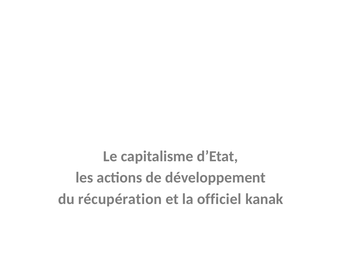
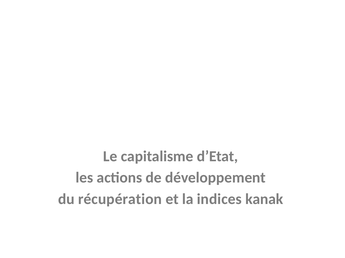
officiel: officiel -> indices (219, 200)
